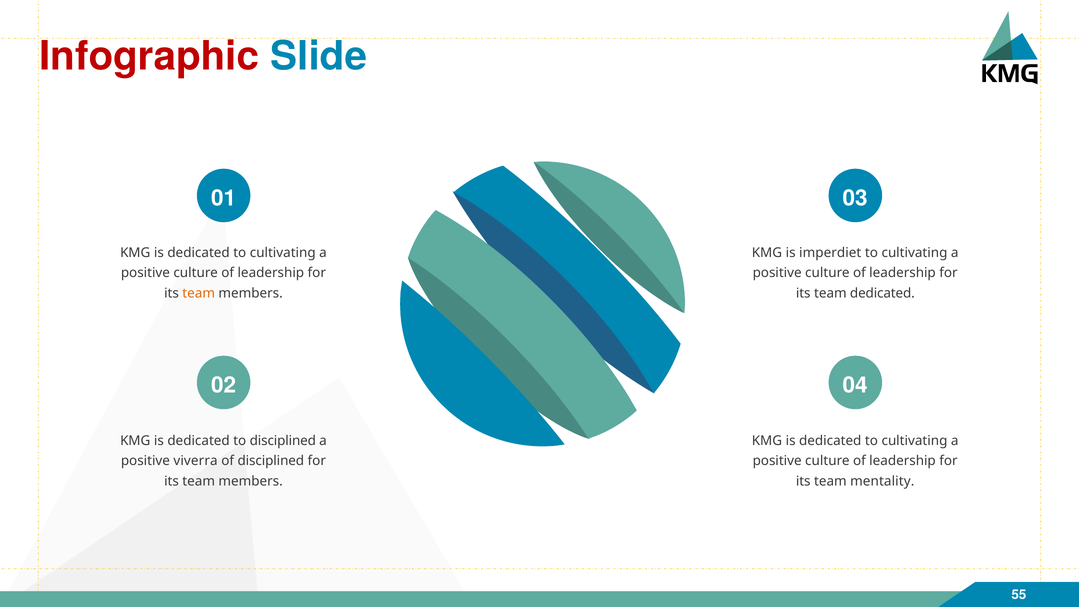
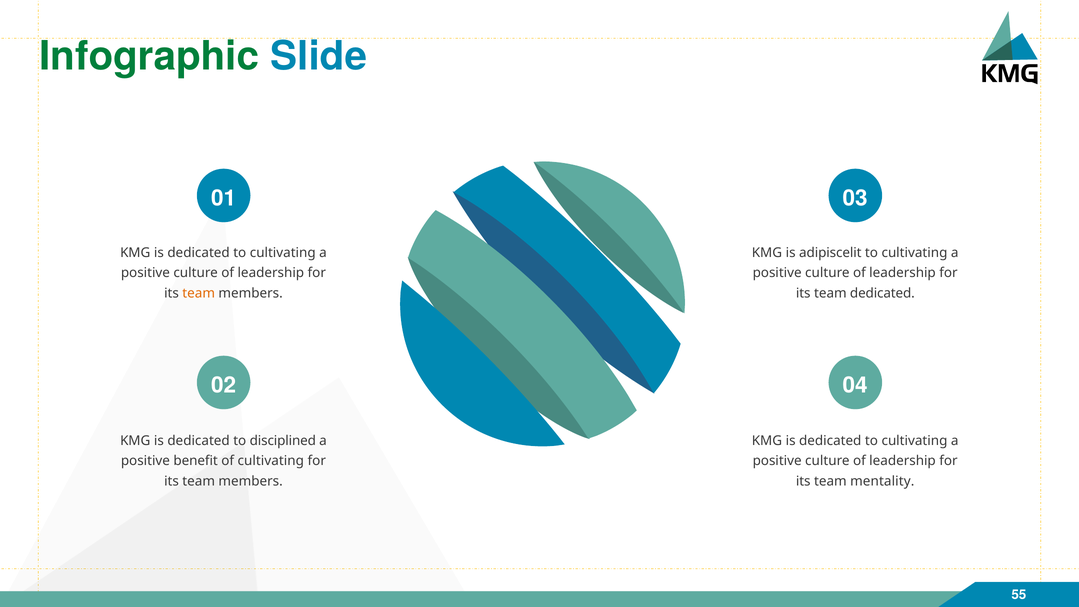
Infographic colour: red -> green (149, 56)
imperdiet: imperdiet -> adipiscelit (830, 253)
viverra: viverra -> benefit (196, 461)
of disciplined: disciplined -> cultivating (271, 461)
